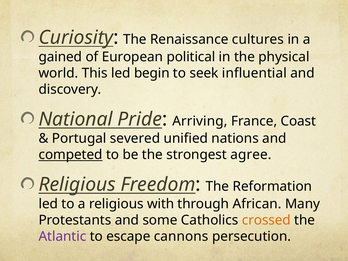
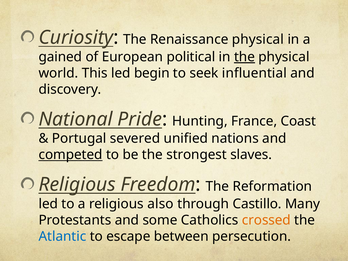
Renaissance cultures: cultures -> physical (258, 39)
the underline: none -> present (244, 57)
Arriving: Arriving -> Hunting (200, 121)
agree: agree -> slaves (251, 155)
with: with -> also (160, 204)
African: African -> Castillo (257, 204)
Atlantic colour: purple -> blue (62, 236)
cannons: cannons -> between (181, 236)
